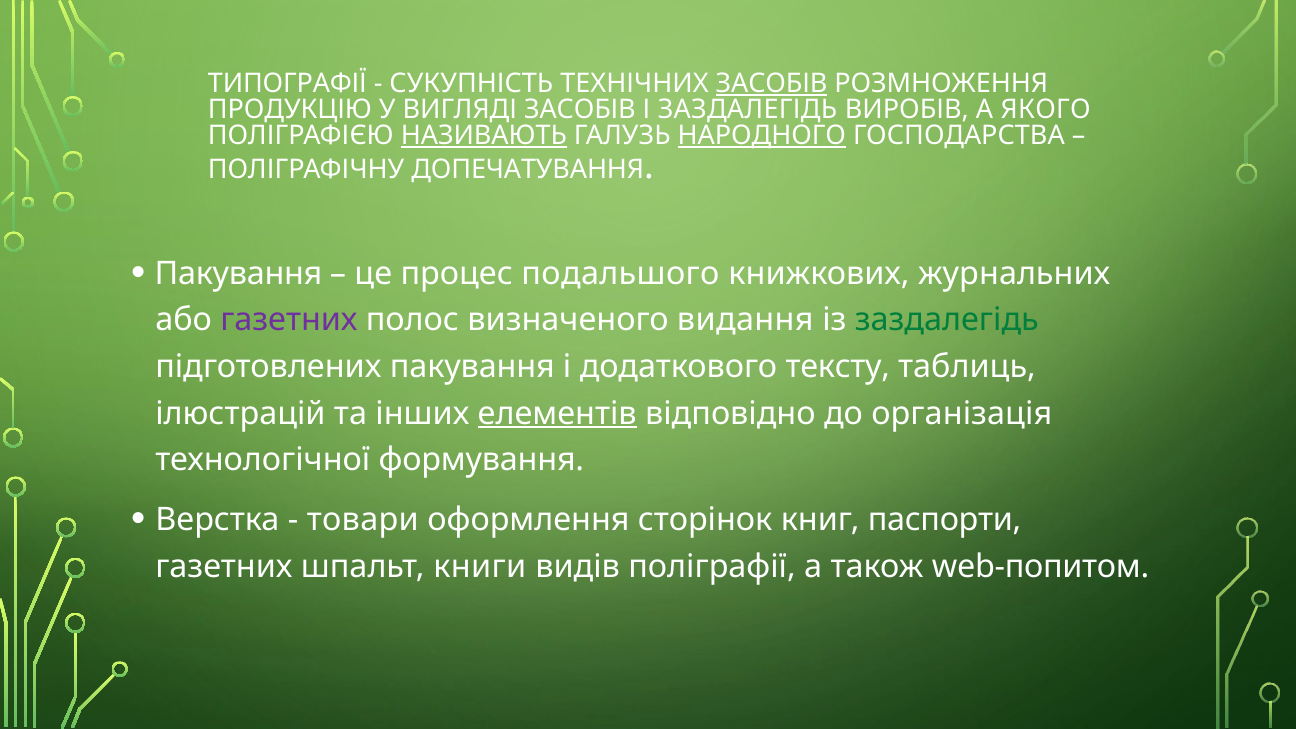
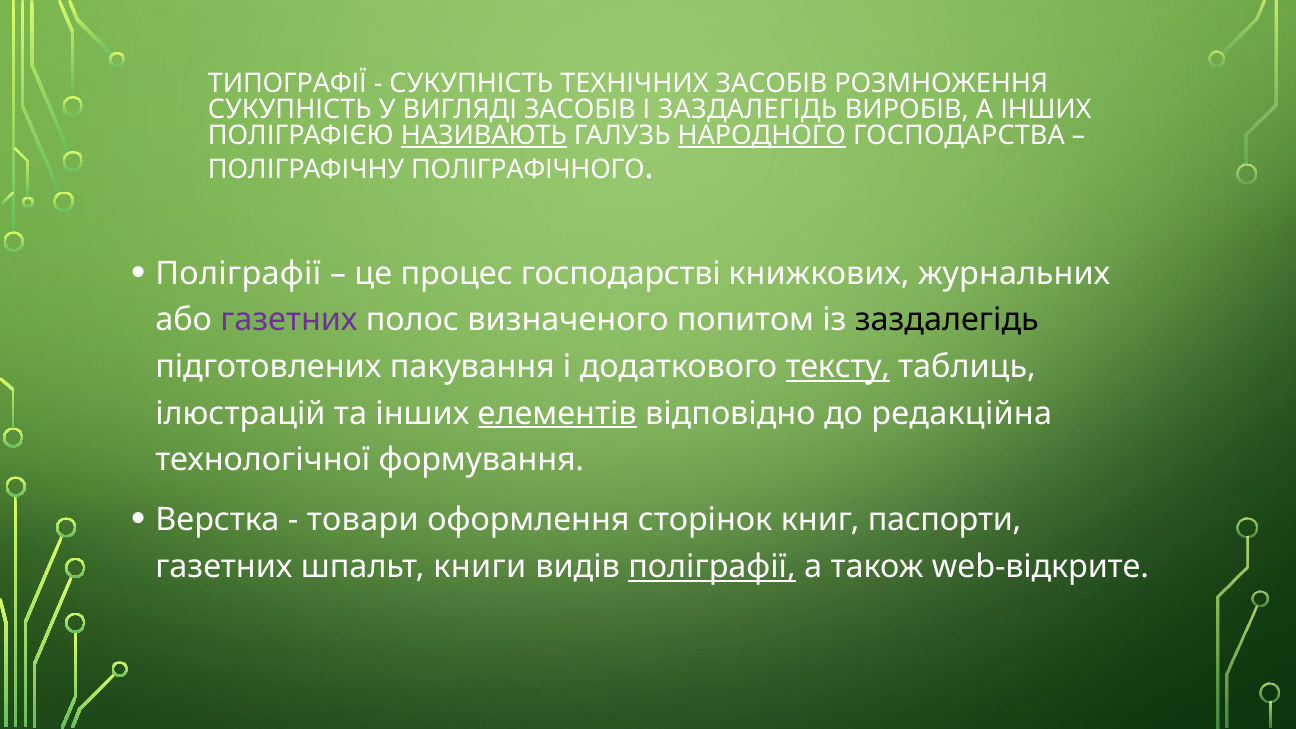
ЗАСОБІВ underline: present -> none (772, 83)
ПРОДУКЦІЮ: ПРОДУКЦІЮ -> СУКУПНІСТЬ (290, 109)
А ЯКОГО: ЯКОГО -> ІНШИХ (1046, 109)
ДОПЕЧАТУВАННЯ: ДОПЕЧАТУВАННЯ -> ПОЛІГРАФІЧНОГО (528, 169)
Пакування: Пакування -> Поліграфії (238, 273)
подальшого: подальшого -> господарстві (621, 273)
видання: видання -> попитом (745, 320)
заздалегідь colour: green -> black (947, 320)
тексту underline: none -> present (838, 367)
організація: організація -> редакційна (962, 413)
поліграфії underline: none -> present (712, 567)
web-попитом: web-попитом -> web-відкрите (1040, 567)
